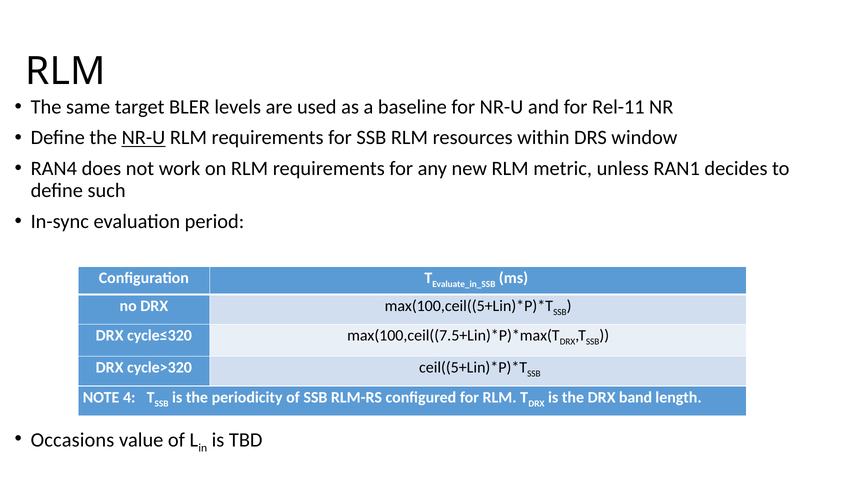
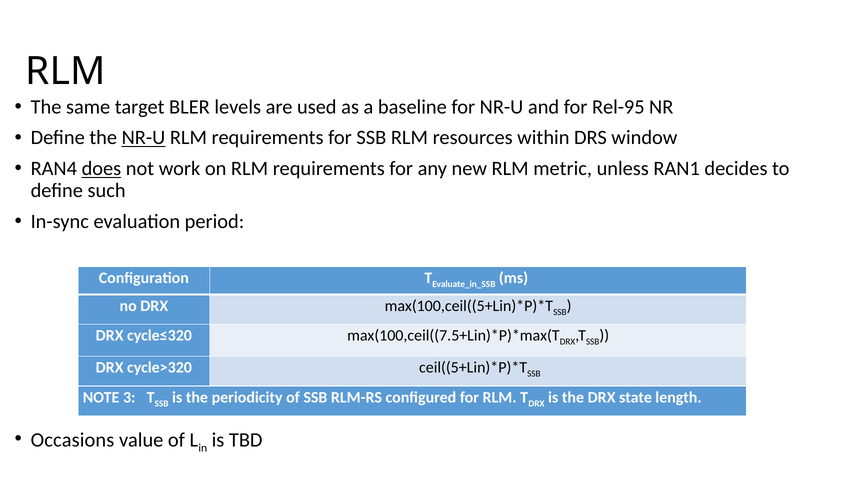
Rel-11: Rel-11 -> Rel-95 (618, 107)
does underline: none -> present (101, 169)
4: 4 -> 3 (129, 398)
band: band -> state (636, 398)
